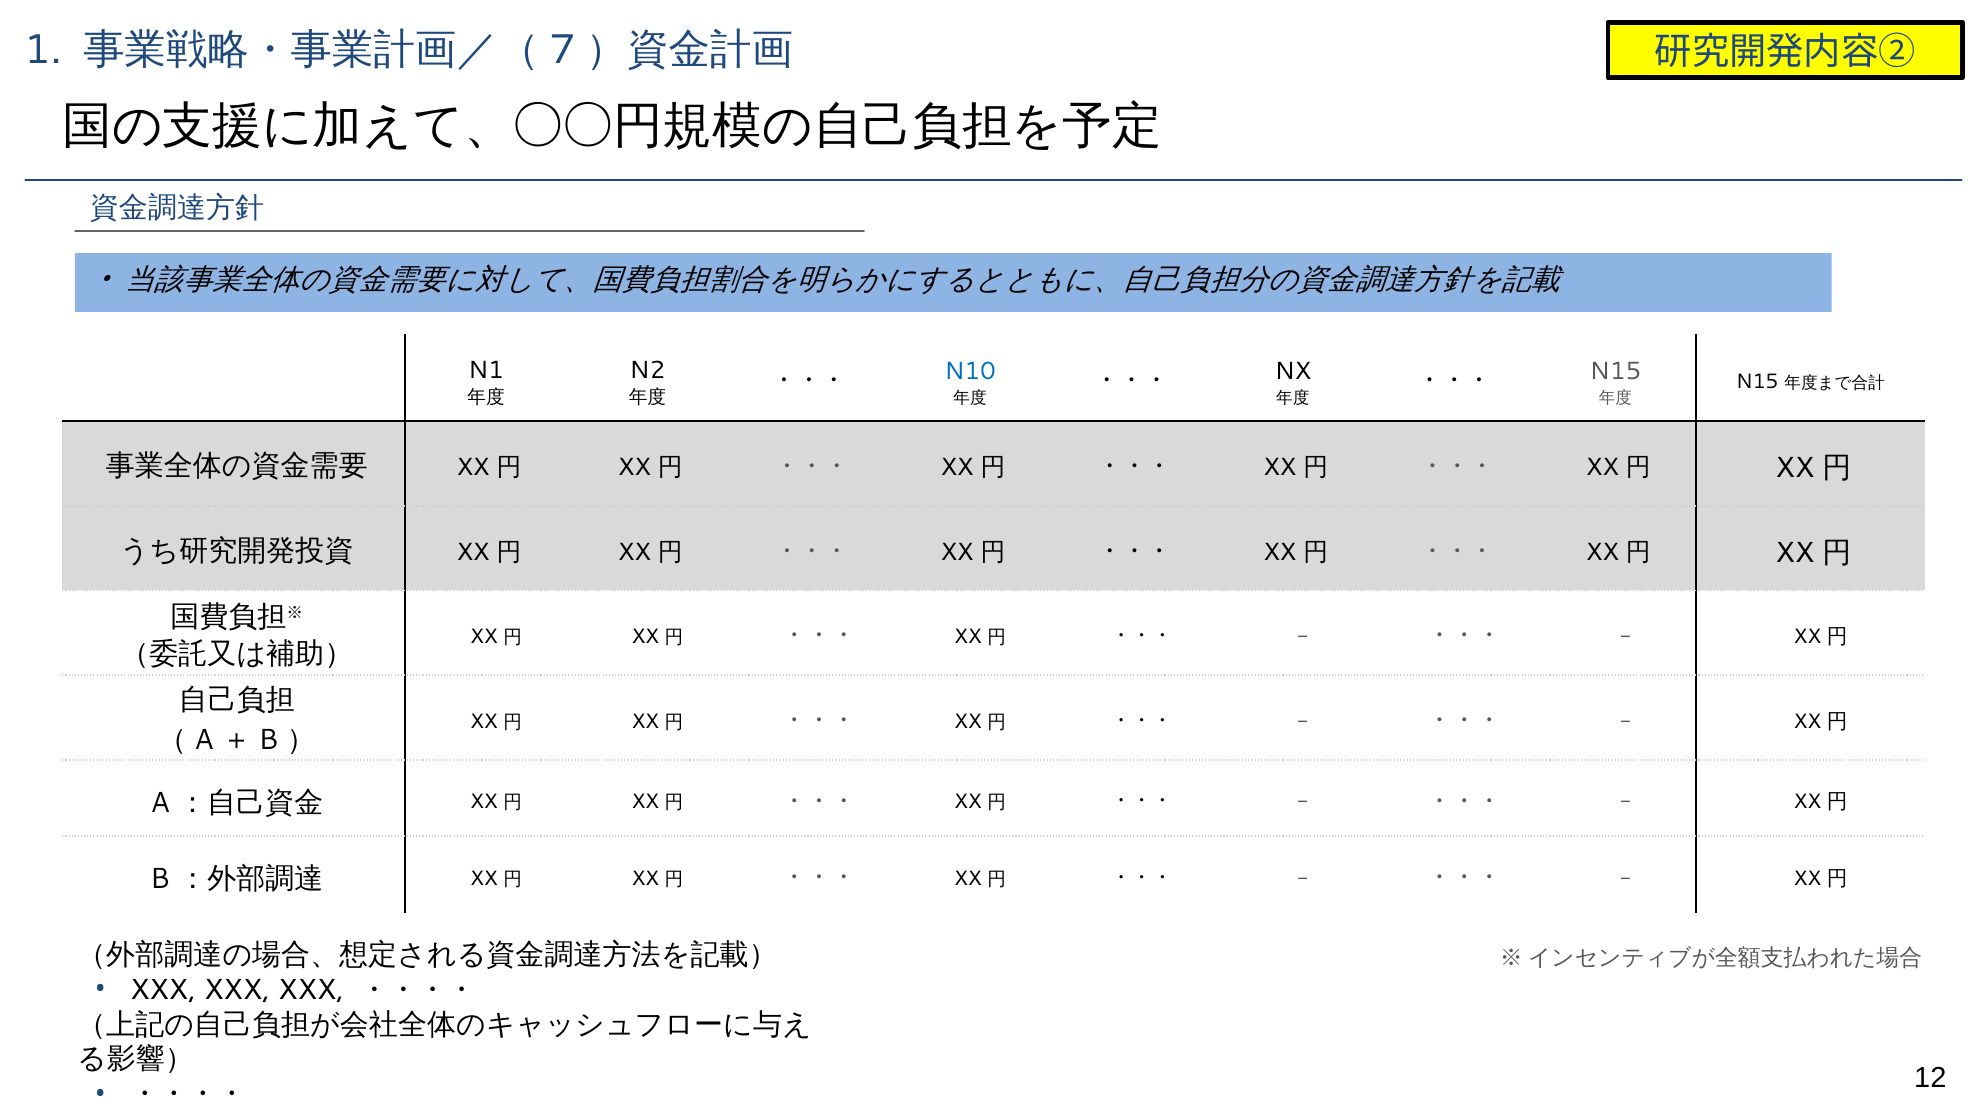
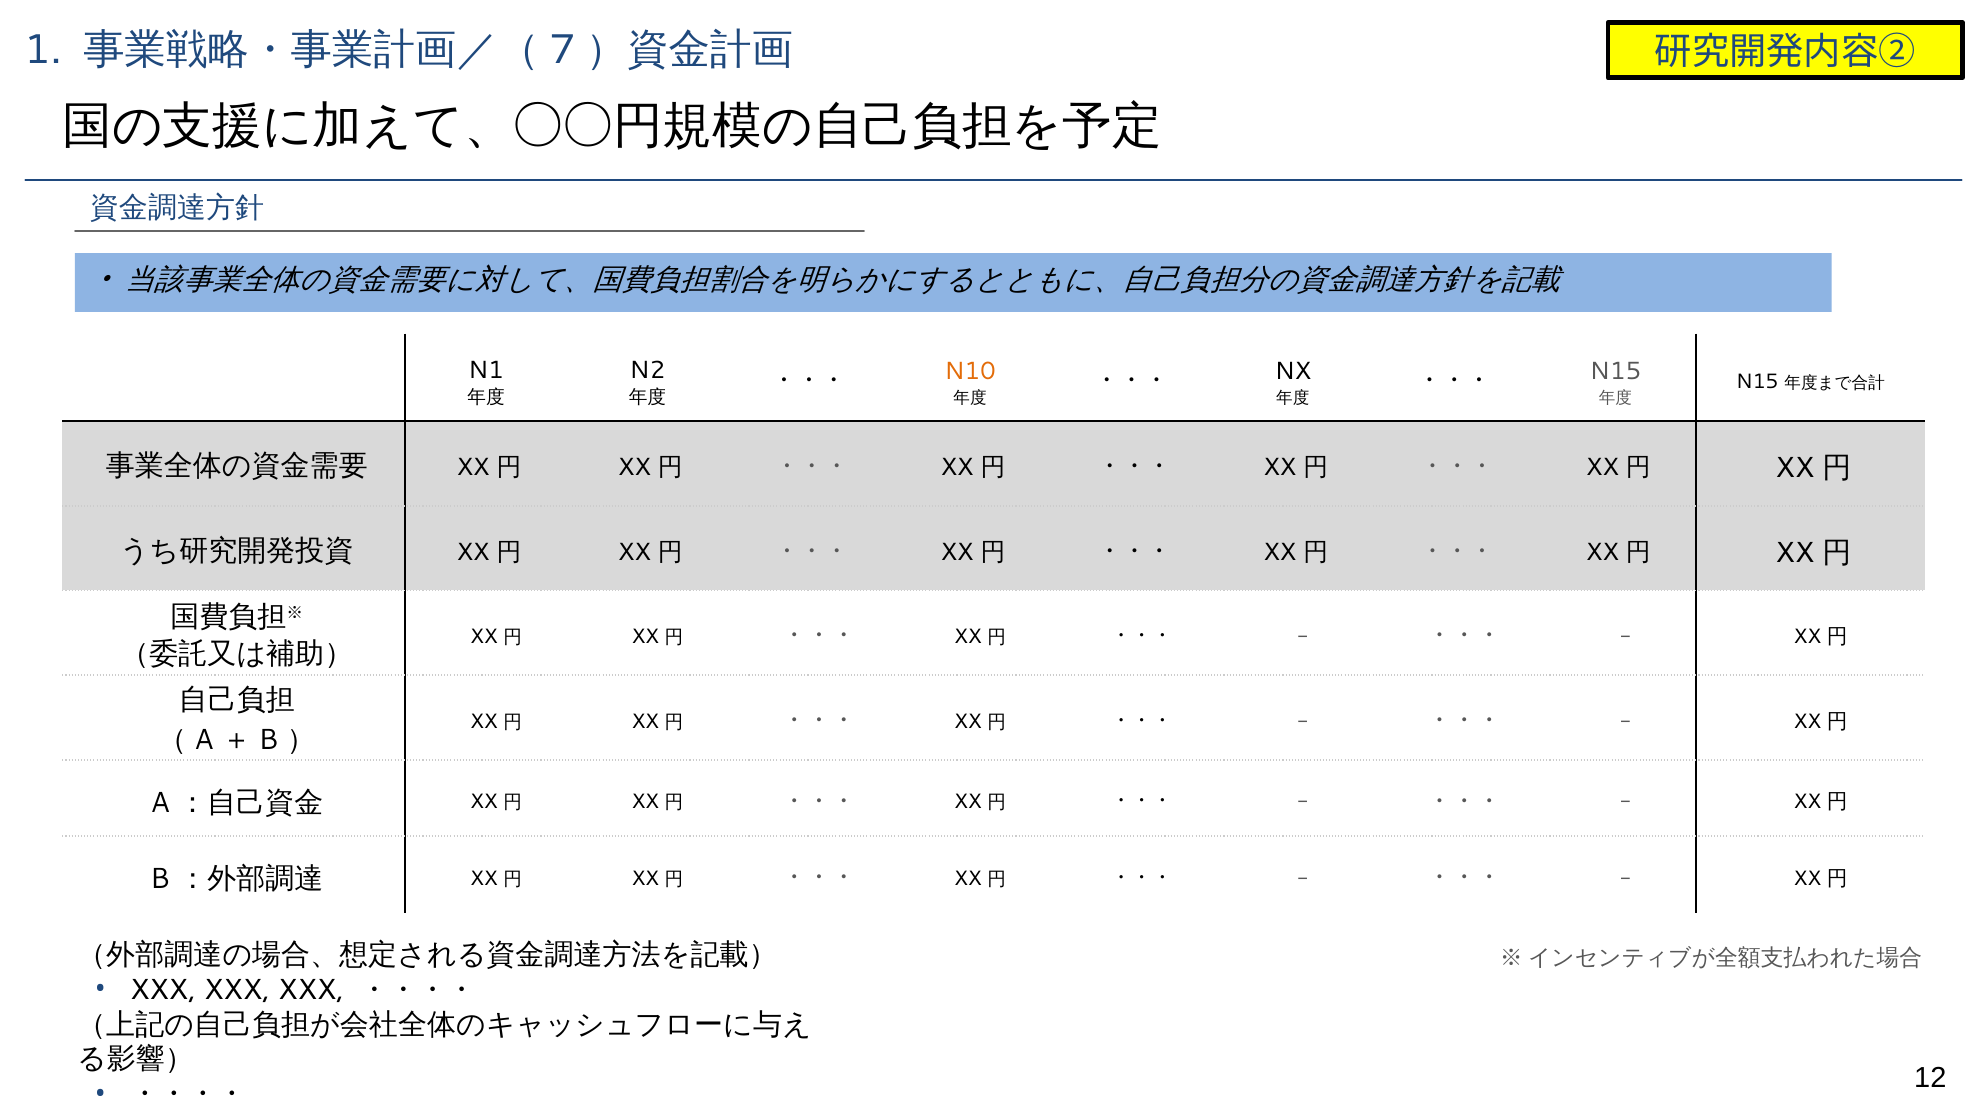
N10 colour: blue -> orange (970, 371)
